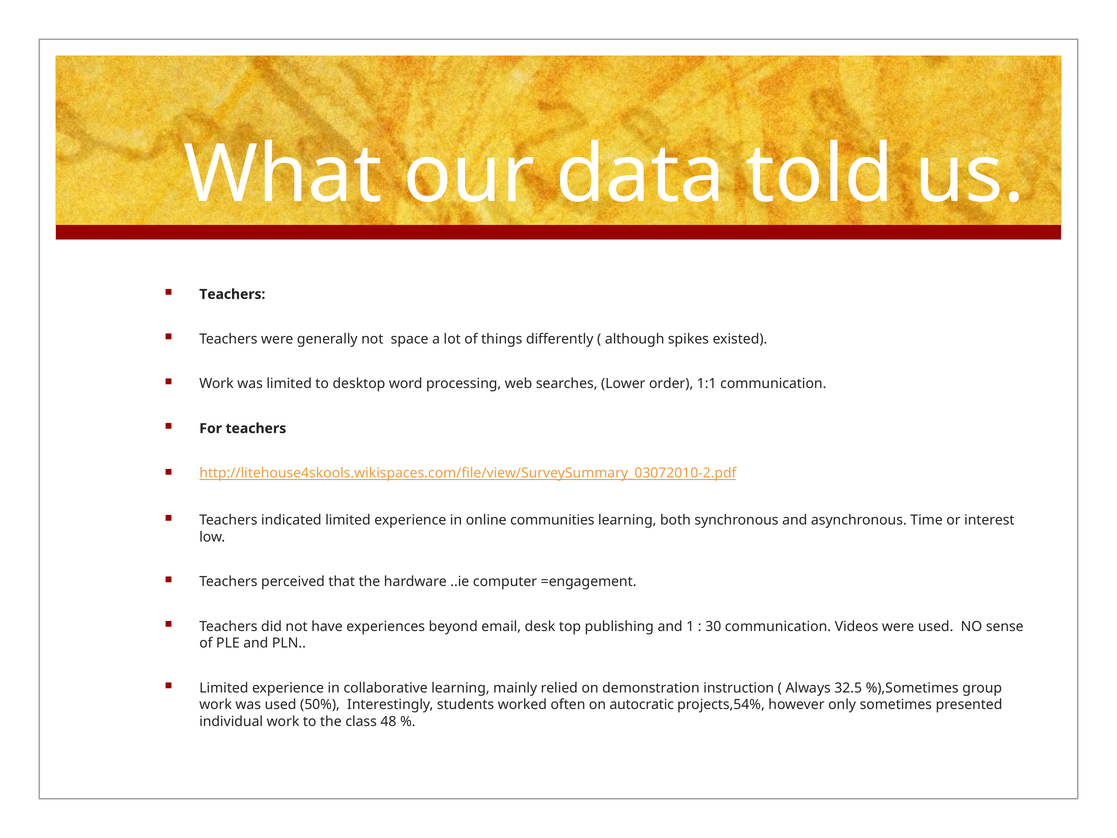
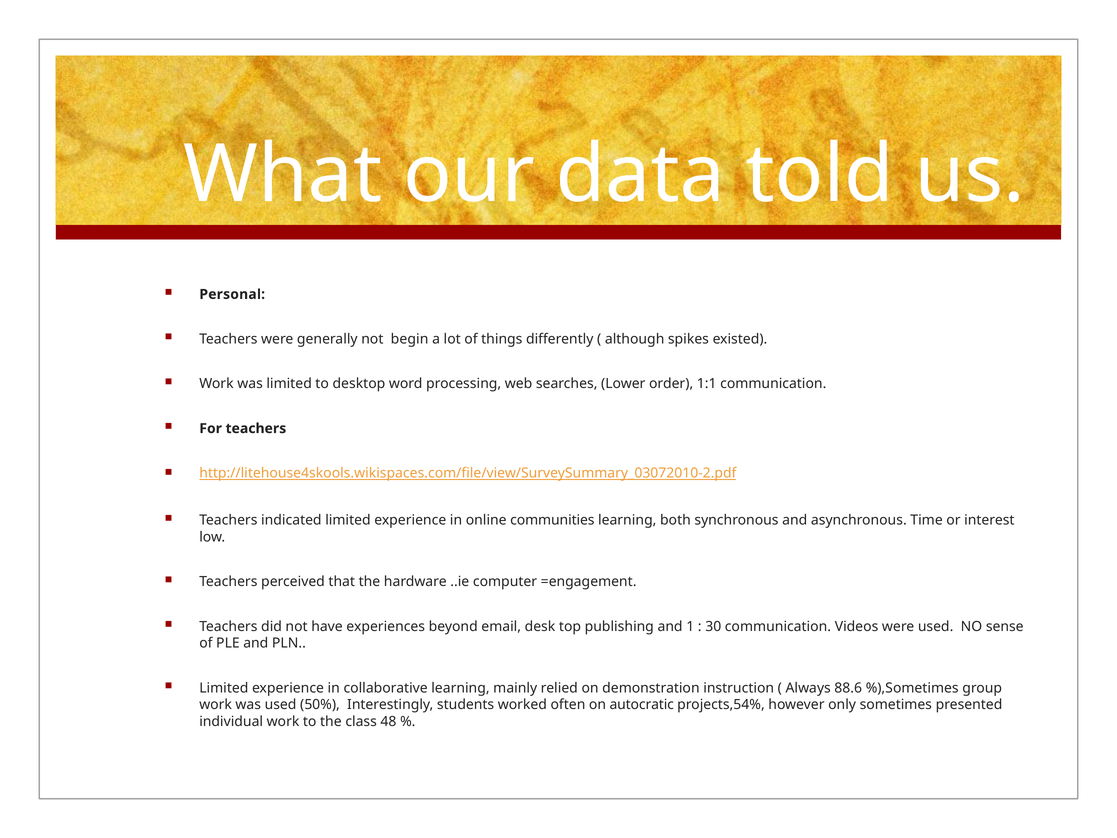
Teachers: Teachers -> Personal (232, 294)
space: space -> begin (410, 339)
32.5: 32.5 -> 88.6 (848, 688)
